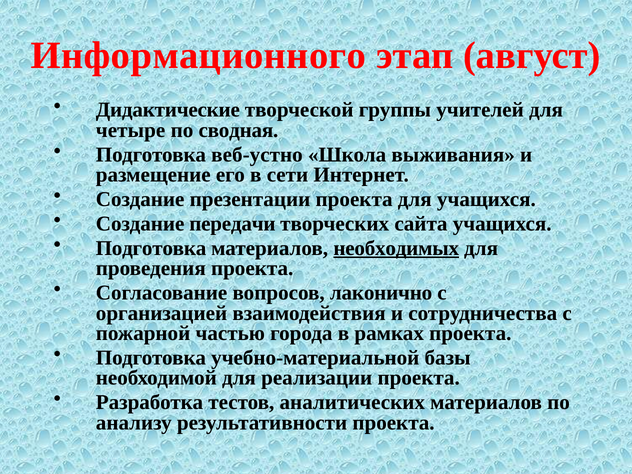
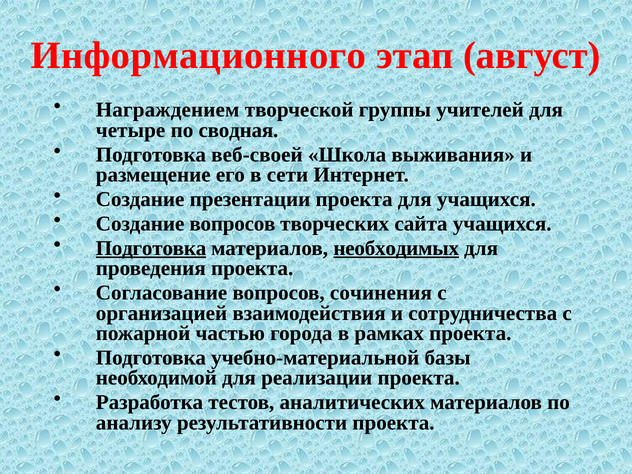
Дидактические: Дидактические -> Награждением (168, 110)
веб-устно: веб-устно -> веб-своей (257, 155)
Создание передачи: передачи -> вопросов (232, 224)
Подготовка underline: none -> present (151, 248)
лаконично: лаконично -> сочинения (381, 293)
